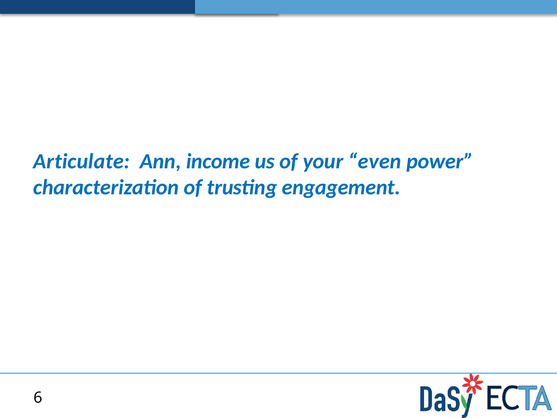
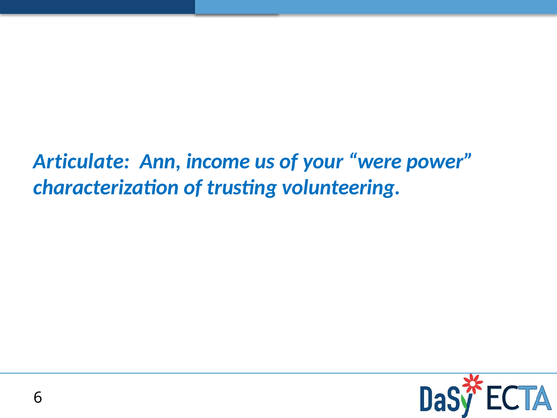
even: even -> were (375, 161)
engagement: engagement -> volunteering (341, 187)
